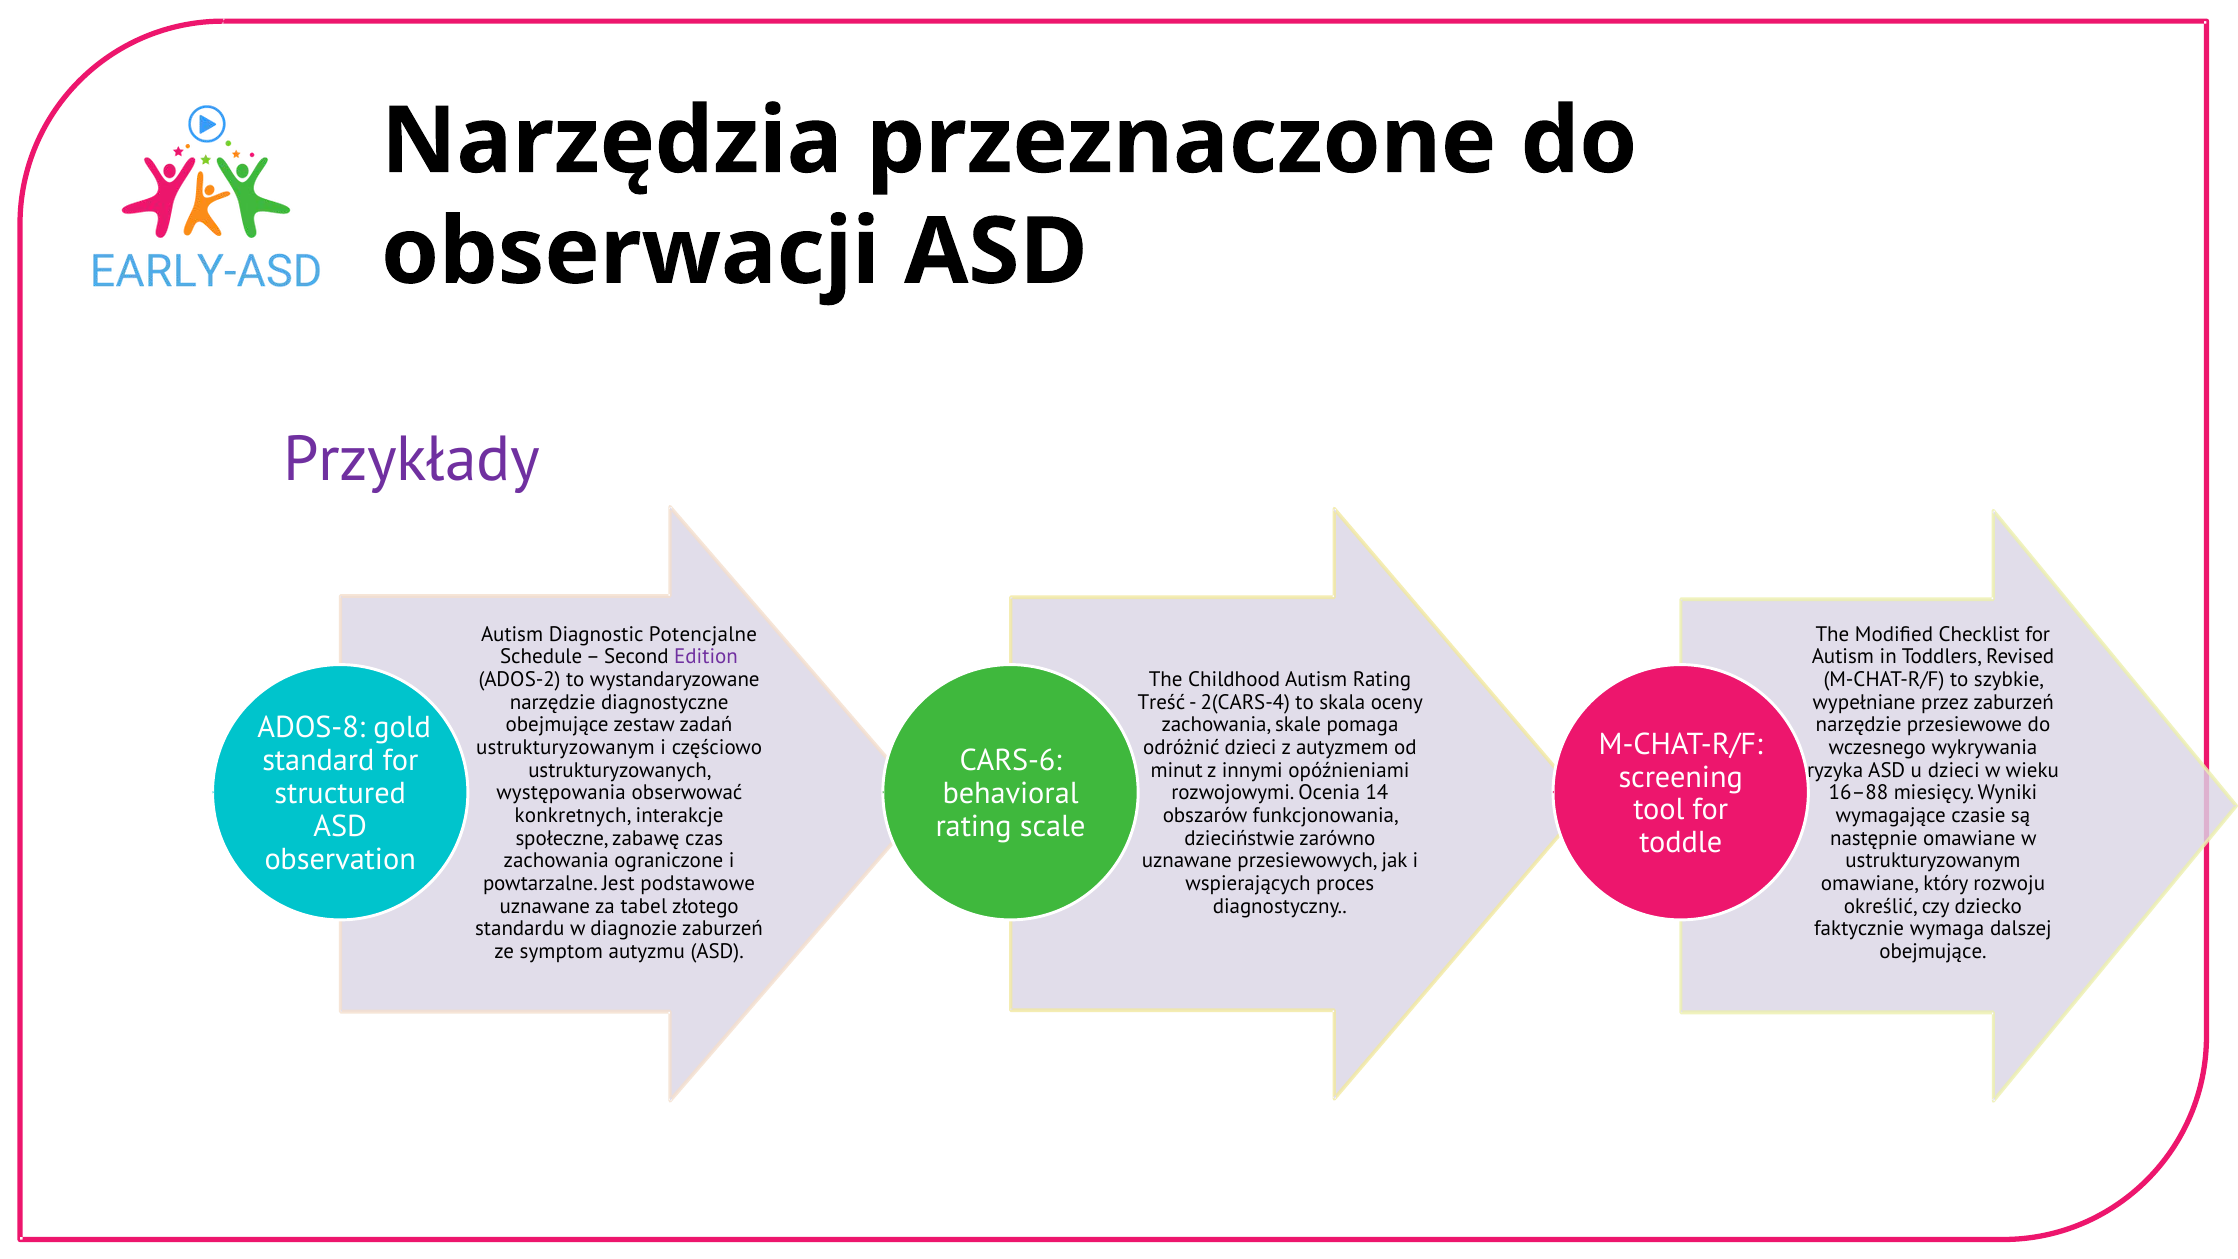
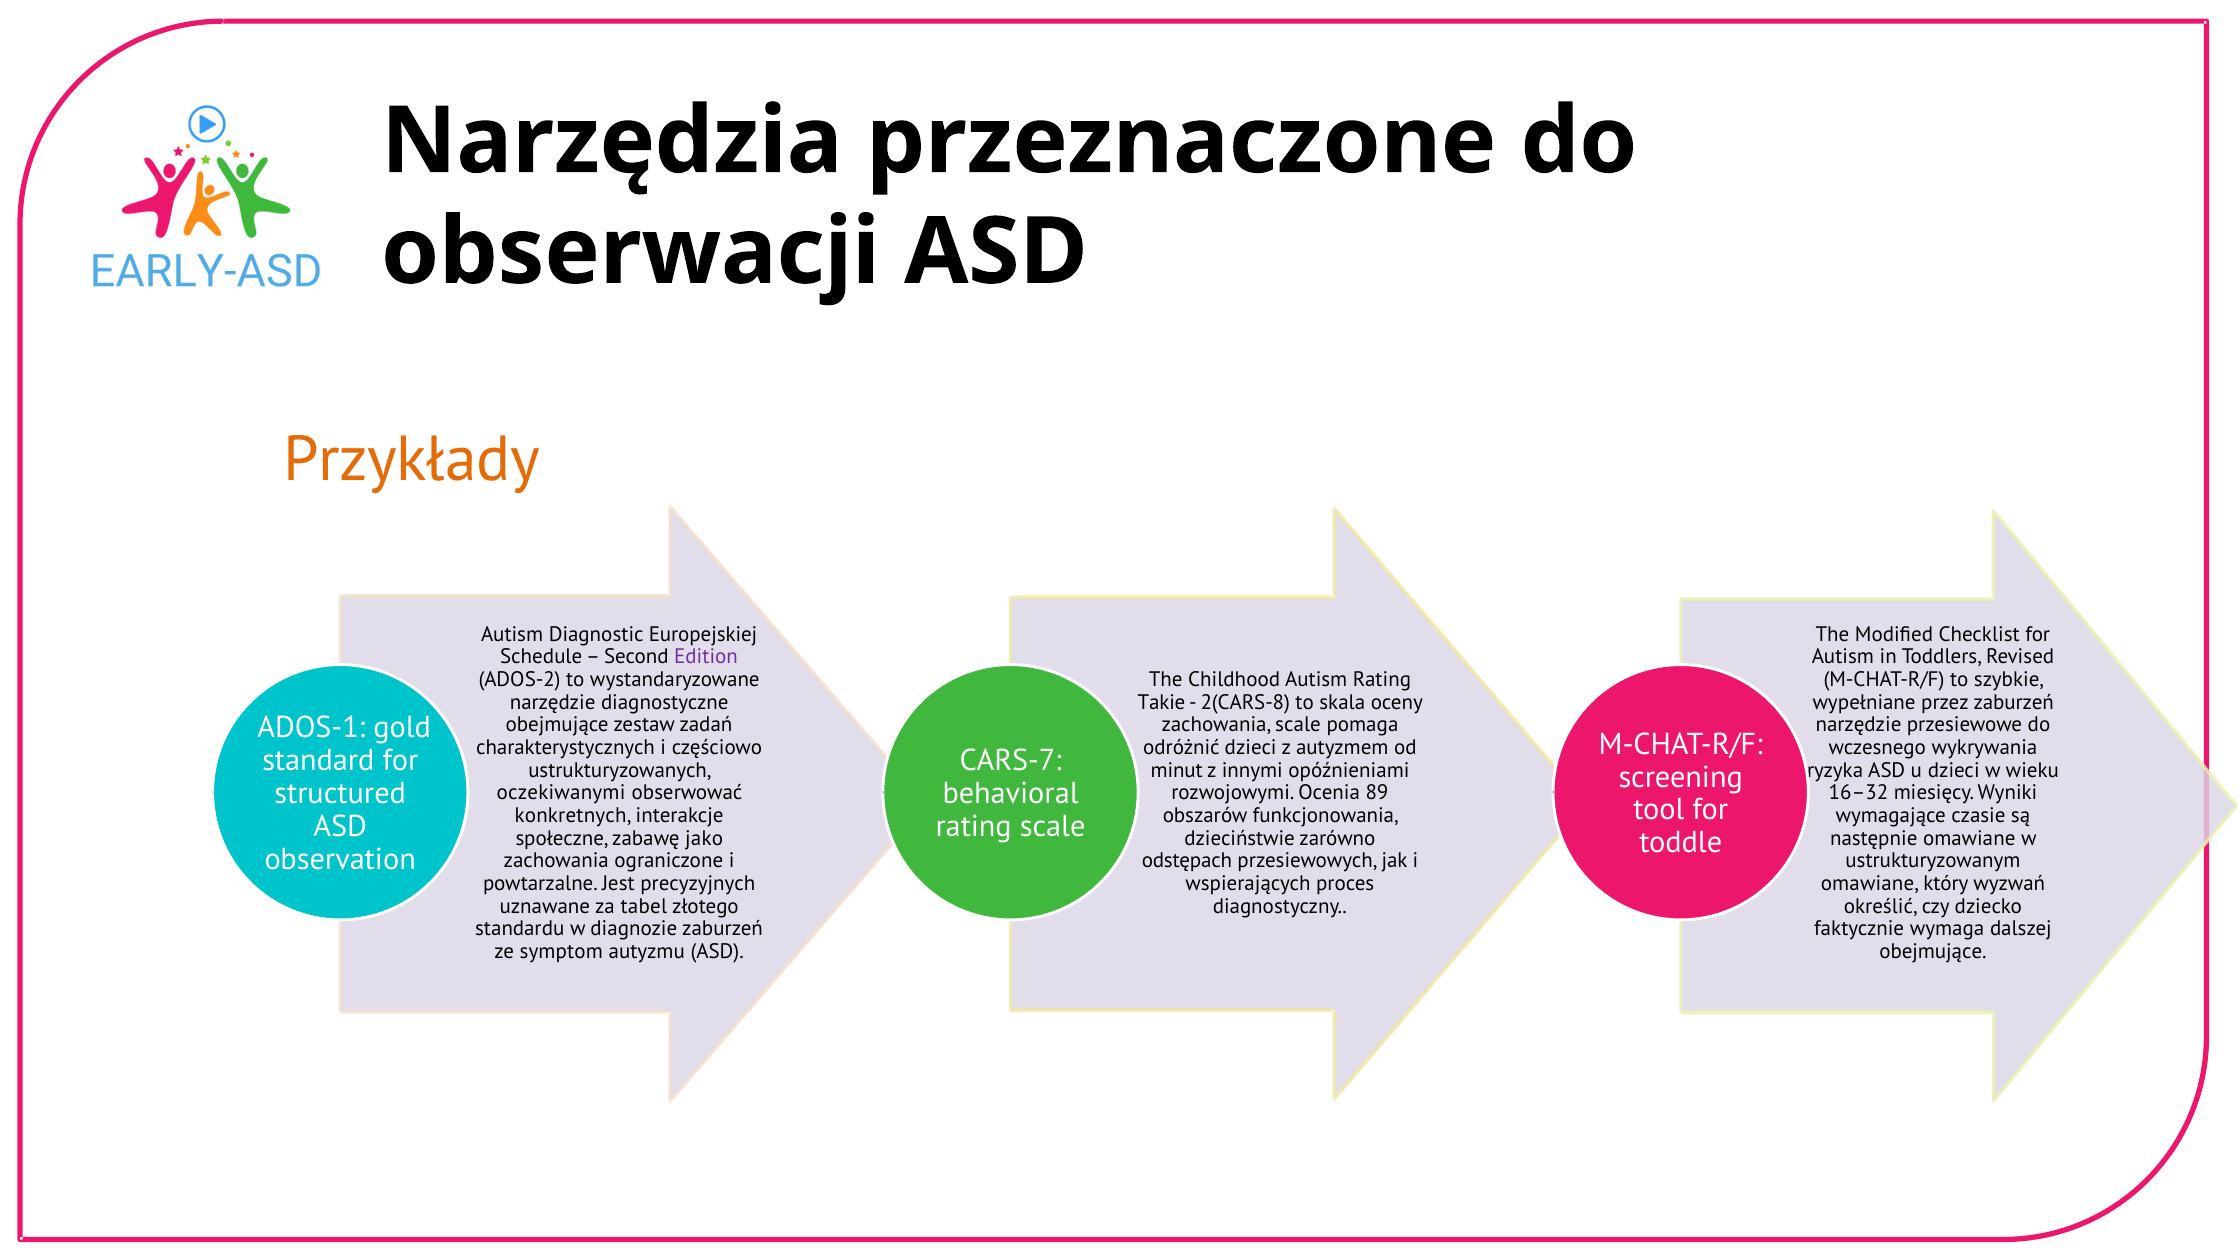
Przykłady colour: purple -> orange (411, 459)
Potencjalne: Potencjalne -> Europejskiej (703, 634)
Treść: Treść -> Takie (1162, 702)
2(CARS-4: 2(CARS-4 -> 2(CARS-8 (1245, 702)
ADOS-8: ADOS-8 -> ADOS-1 (311, 728)
zachowania skale: skale -> scale (1298, 725)
ustrukturyzowanym: ustrukturyzowanym -> charakterystycznych (566, 748)
CARS-6: CARS-6 -> CARS-7 (1011, 761)
występowania: występowania -> oczekiwanymi (561, 793)
14: 14 -> 89 (1377, 793)
16–88: 16–88 -> 16–32 (1858, 793)
czas: czas -> jako (704, 838)
uznawane: uznawane -> odstępach (1187, 861)
podstawowe: podstawowe -> precyzyjnych (698, 884)
rozwoju: rozwoju -> wyzwań (2009, 884)
